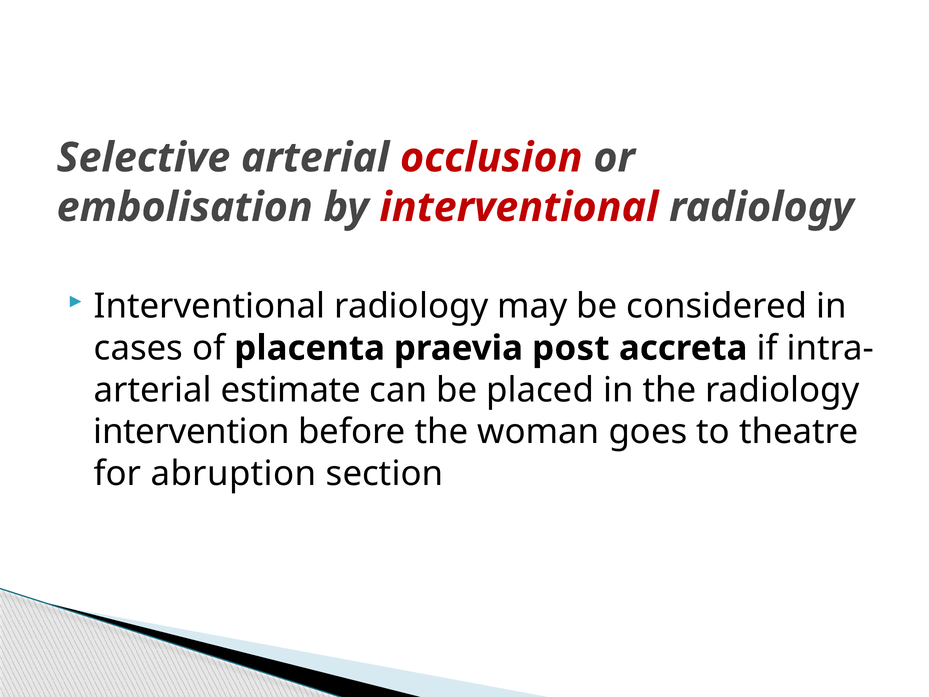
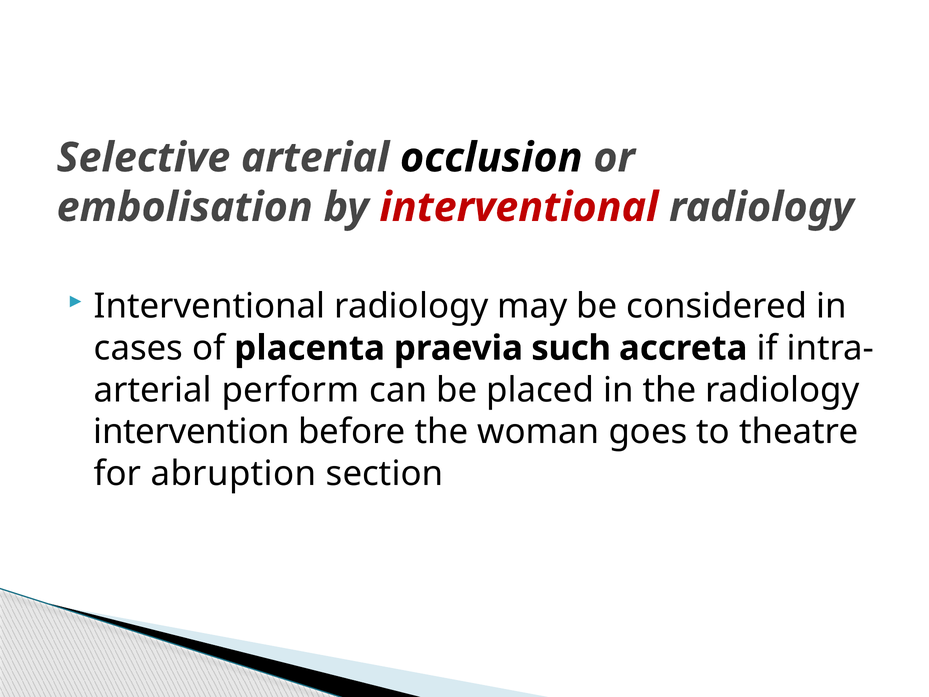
occlusion colour: red -> black (491, 158)
post: post -> such (571, 348)
estimate: estimate -> perform (290, 390)
